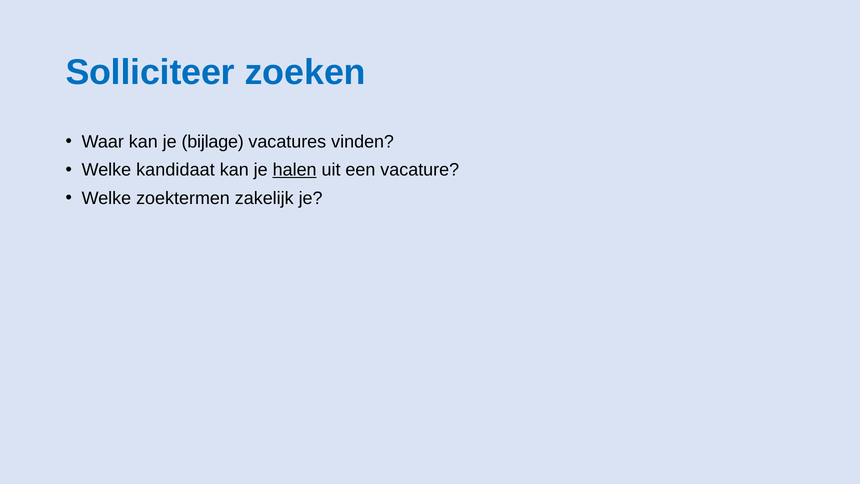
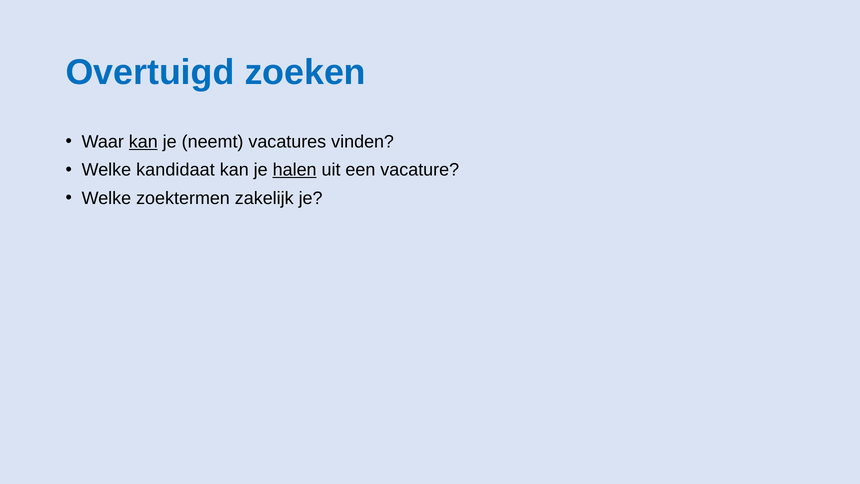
Solliciteer: Solliciteer -> Overtuigd (150, 72)
kan underline: none -> present (143, 142)
bijlage: bijlage -> neemt (213, 142)
